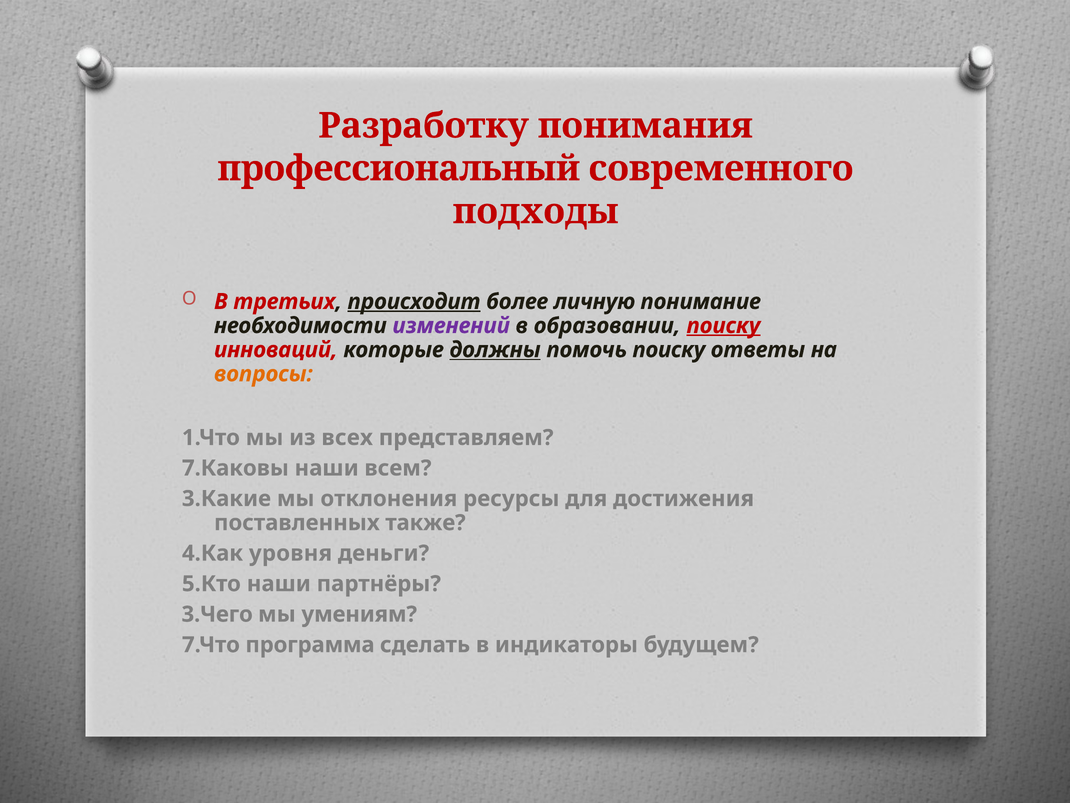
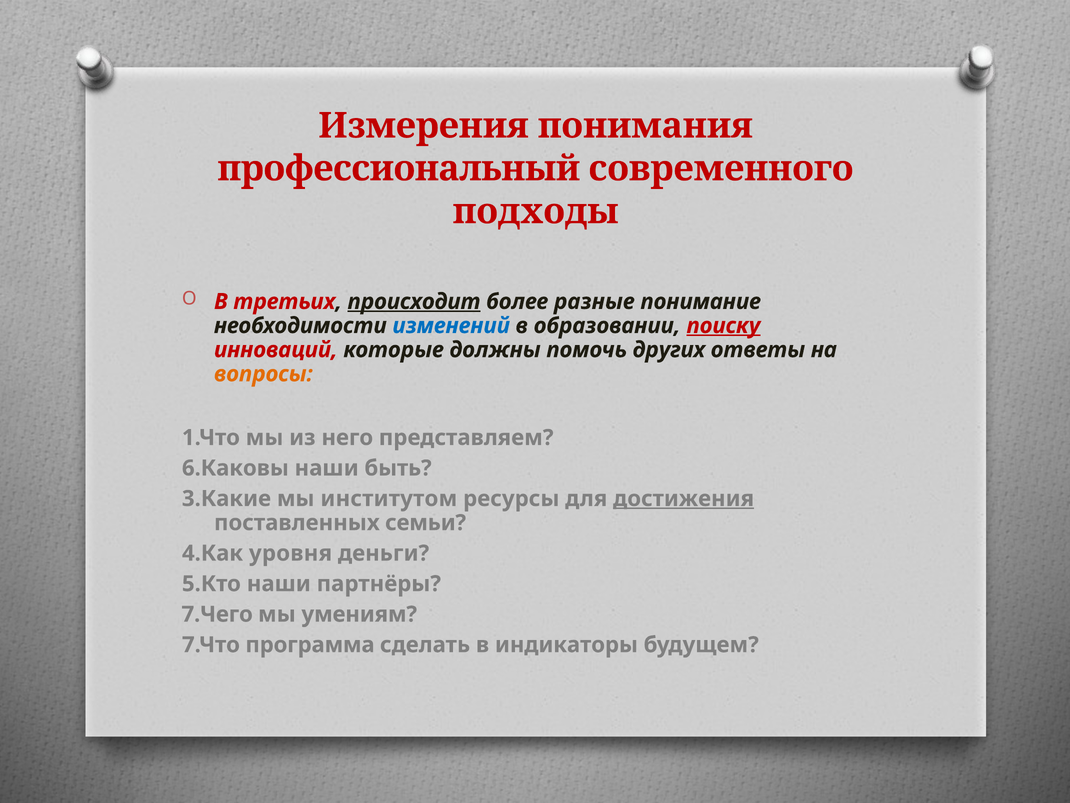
Разработку: Разработку -> Измерения (423, 126)
личную: личную -> разные (594, 301)
изменений colour: purple -> blue (451, 326)
должны underline: present -> none (495, 350)
помочь поиску: поиску -> других (669, 350)
всех: всех -> него (347, 437)
7.Каковы: 7.Каковы -> 6.Каковы (235, 468)
всем: всем -> быть (398, 468)
отклонения: отклонения -> институтом (389, 498)
достижения underline: none -> present (684, 498)
также: также -> семьи (426, 522)
3.Чего: 3.Чего -> 7.Чего (217, 614)
